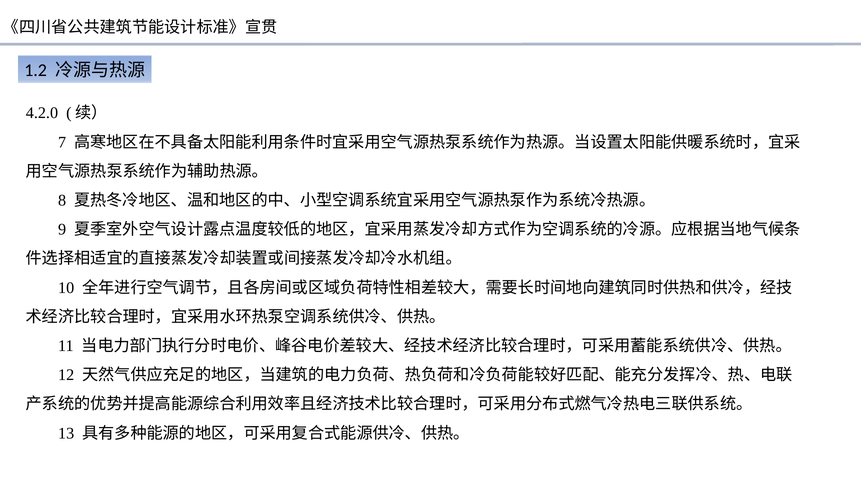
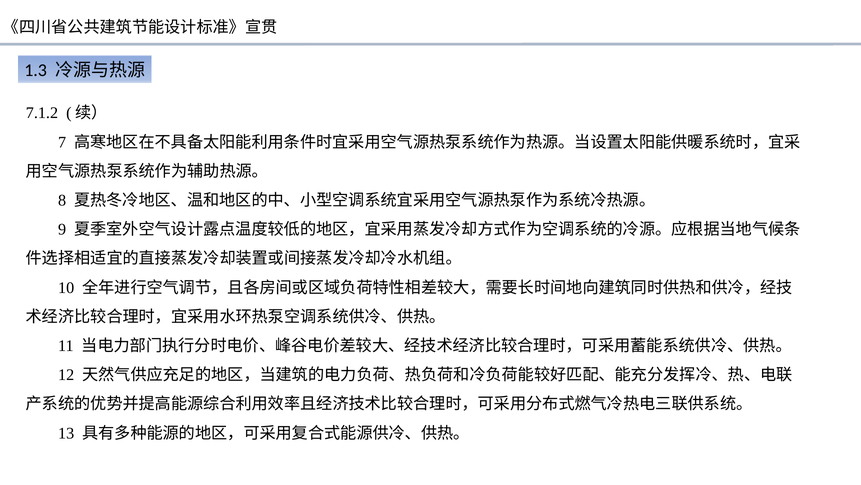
1.2: 1.2 -> 1.3 (36, 70)
4.2.0: 4.2.0 -> 7.1.2 (42, 113)
